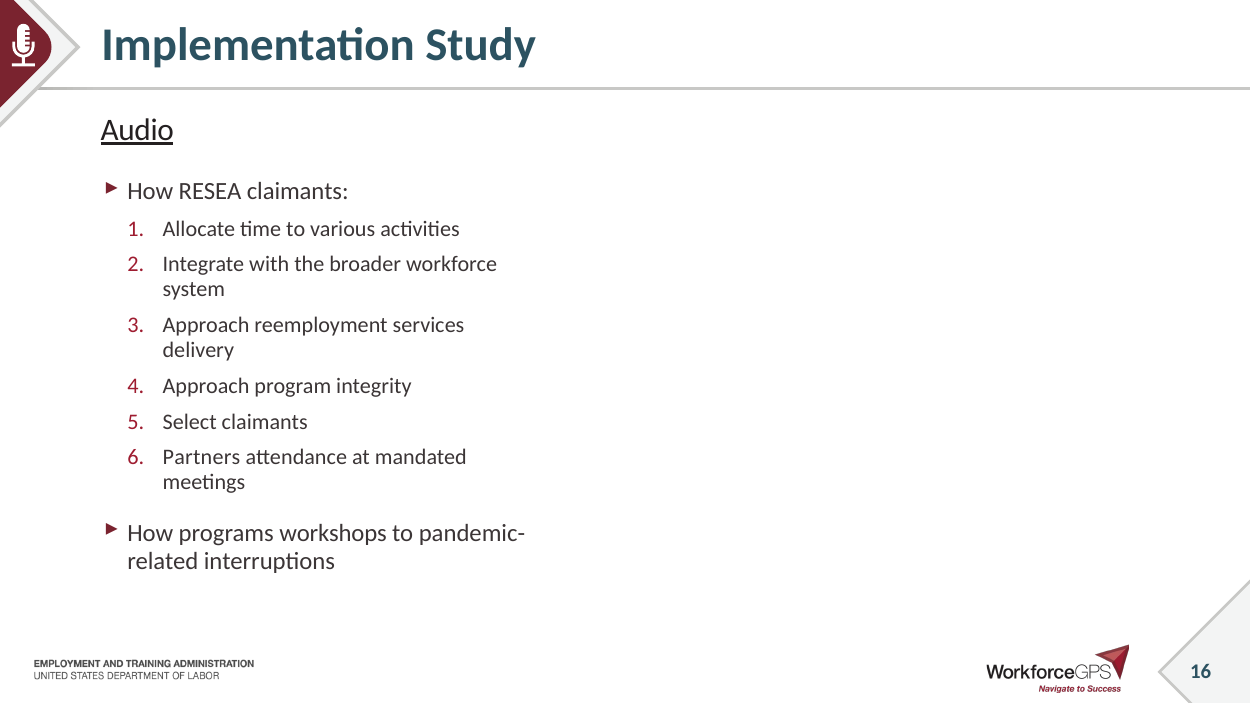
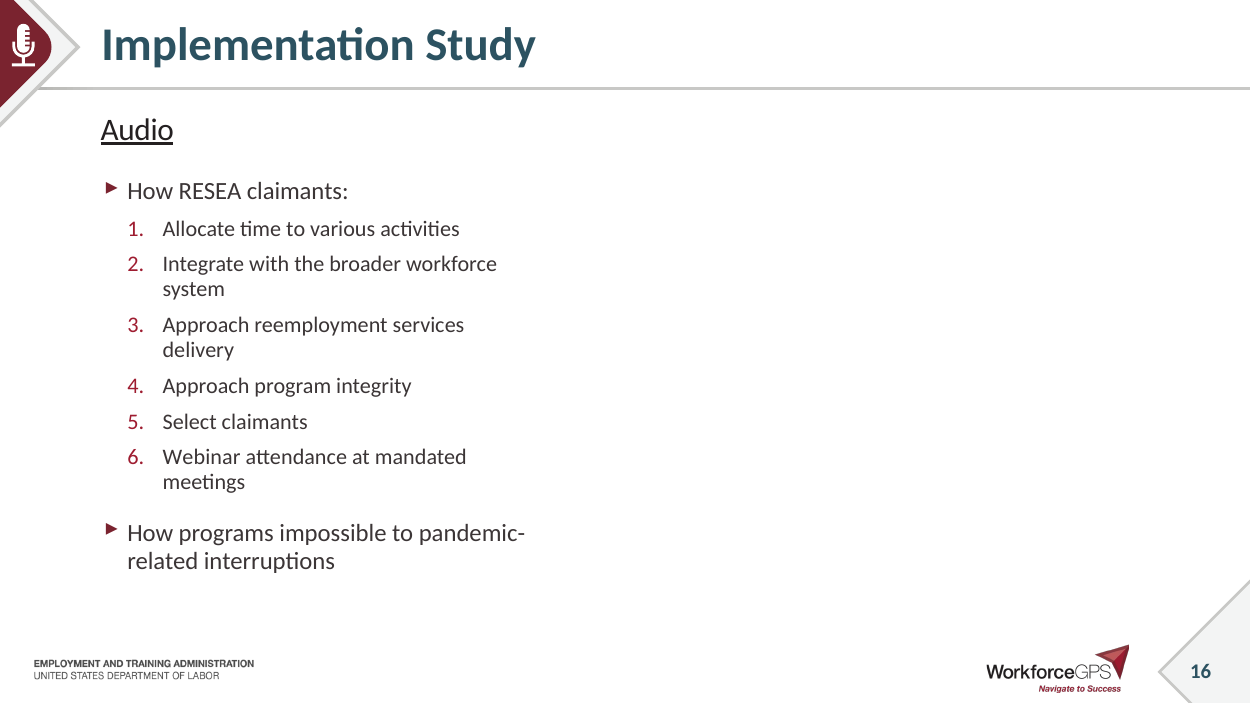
Partners: Partners -> Webinar (202, 458)
workshops: workshops -> impossible (333, 533)
